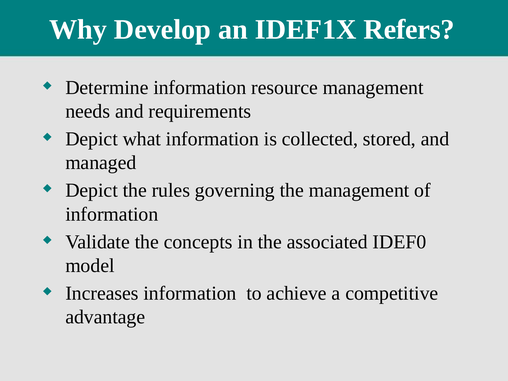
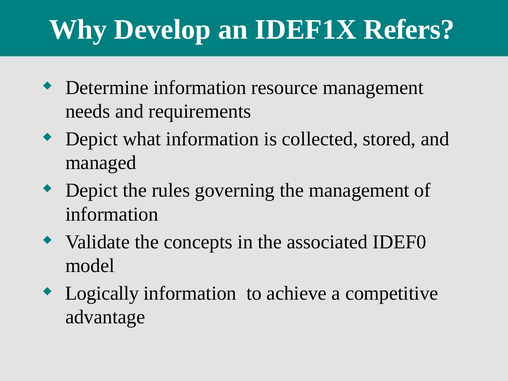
Increases: Increases -> Logically (102, 293)
